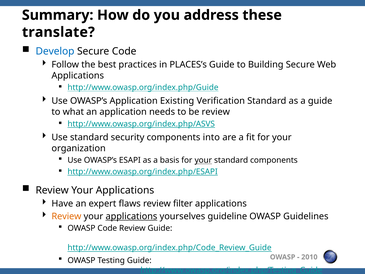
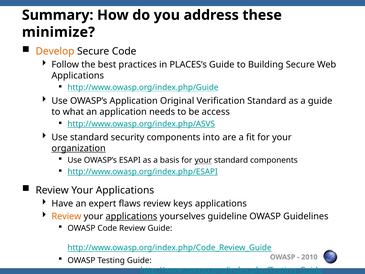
translate: translate -> minimize (58, 32)
Develop colour: blue -> orange (55, 51)
Existing: Existing -> Original (177, 101)
be review: review -> access (216, 112)
organization underline: none -> present (79, 148)
filter: filter -> keys (183, 203)
